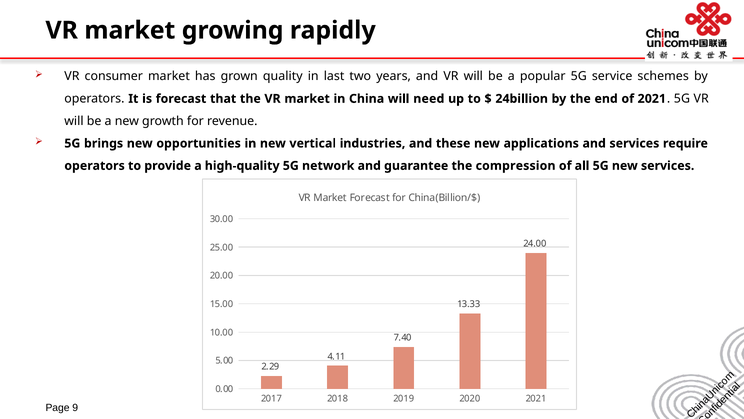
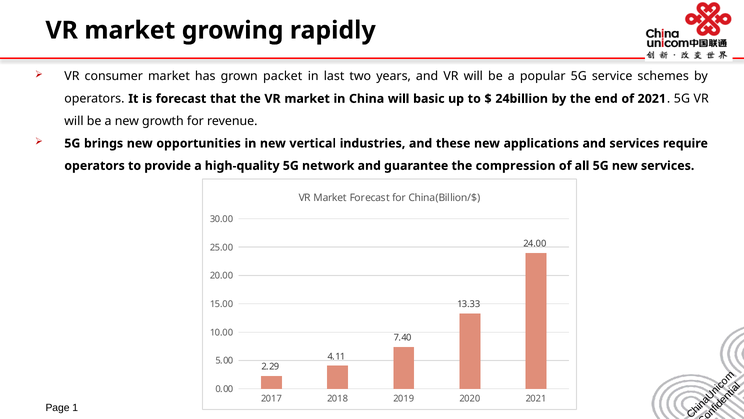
quality: quality -> packet (283, 76)
need: need -> basic (429, 99)
9: 9 -> 1 (75, 407)
